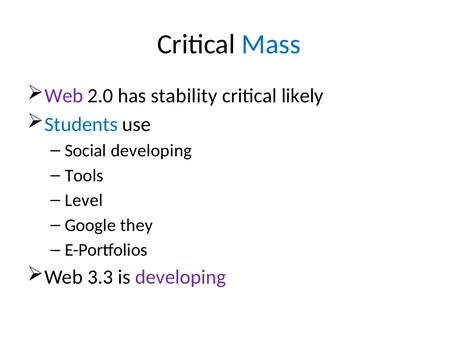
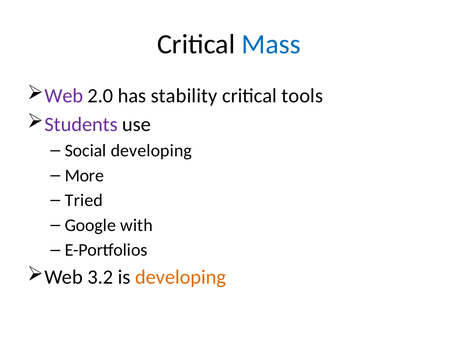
likely: likely -> tools (302, 96)
Students colour: blue -> purple (81, 125)
Tools: Tools -> More (84, 176)
Level: Level -> Tried (84, 201)
they: they -> with (136, 226)
3.3: 3.3 -> 3.2 (100, 278)
developing colour: purple -> orange (181, 278)
